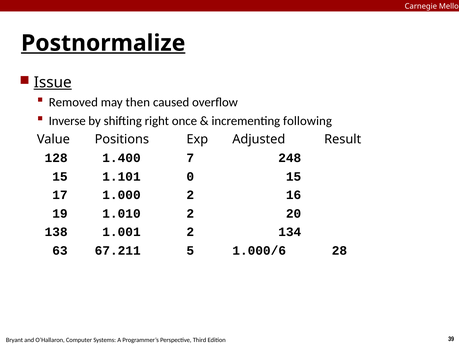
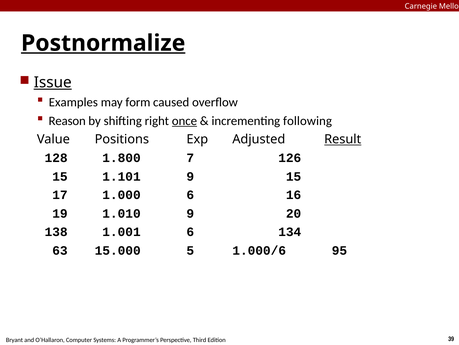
Removed: Removed -> Examples (73, 102)
then: then -> form (138, 102)
Inverse: Inverse -> Reason (67, 121)
once underline: none -> present (184, 121)
Result underline: none -> present (343, 139)
1.400: 1.400 -> 1.800 (121, 158)
248: 248 -> 126 (290, 158)
1.101 0: 0 -> 9 (190, 176)
1.000 2: 2 -> 6 (190, 195)
1.010 2: 2 -> 9 (190, 213)
1.001 2: 2 -> 6 (190, 232)
67.211: 67.211 -> 15.000 (118, 250)
28: 28 -> 95 (339, 250)
